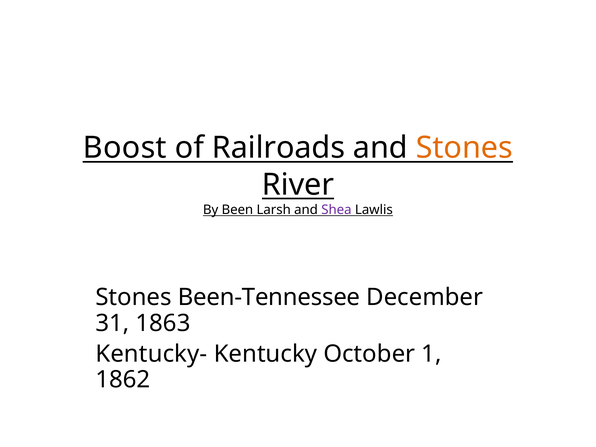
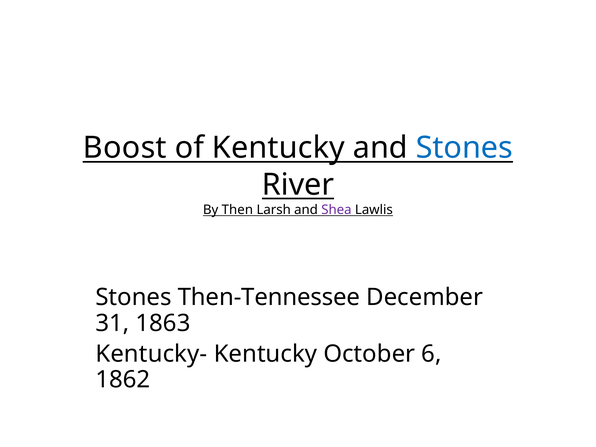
of Railroads: Railroads -> Kentucky (278, 148)
Stones colour: orange -> blue (464, 148)
Been: Been -> Then (237, 210)
Been-Tennessee: Been-Tennessee -> Then-Tennessee (269, 297)
1: 1 -> 6 (431, 354)
